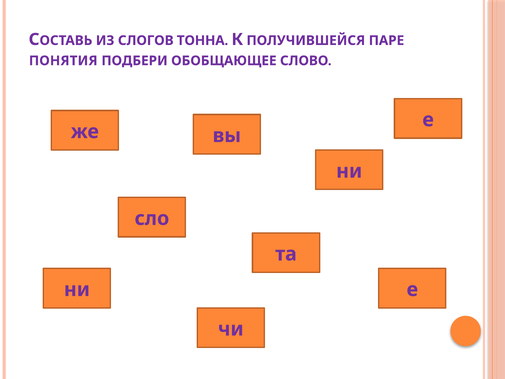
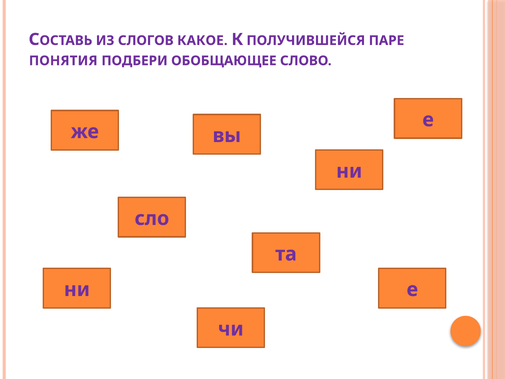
ТОННА: ТОННА -> КАКОЕ (202, 41)
